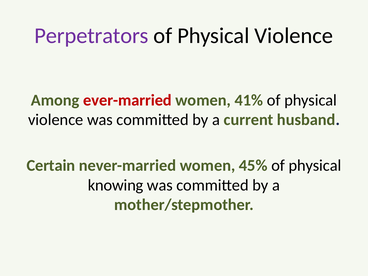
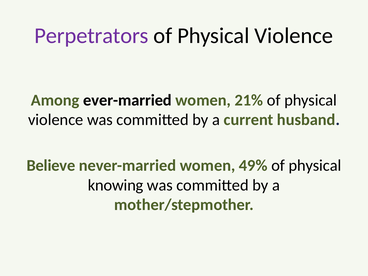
ever-married colour: red -> black (127, 100)
41%: 41% -> 21% (249, 100)
Certain: Certain -> Believe (51, 166)
45%: 45% -> 49% (253, 166)
